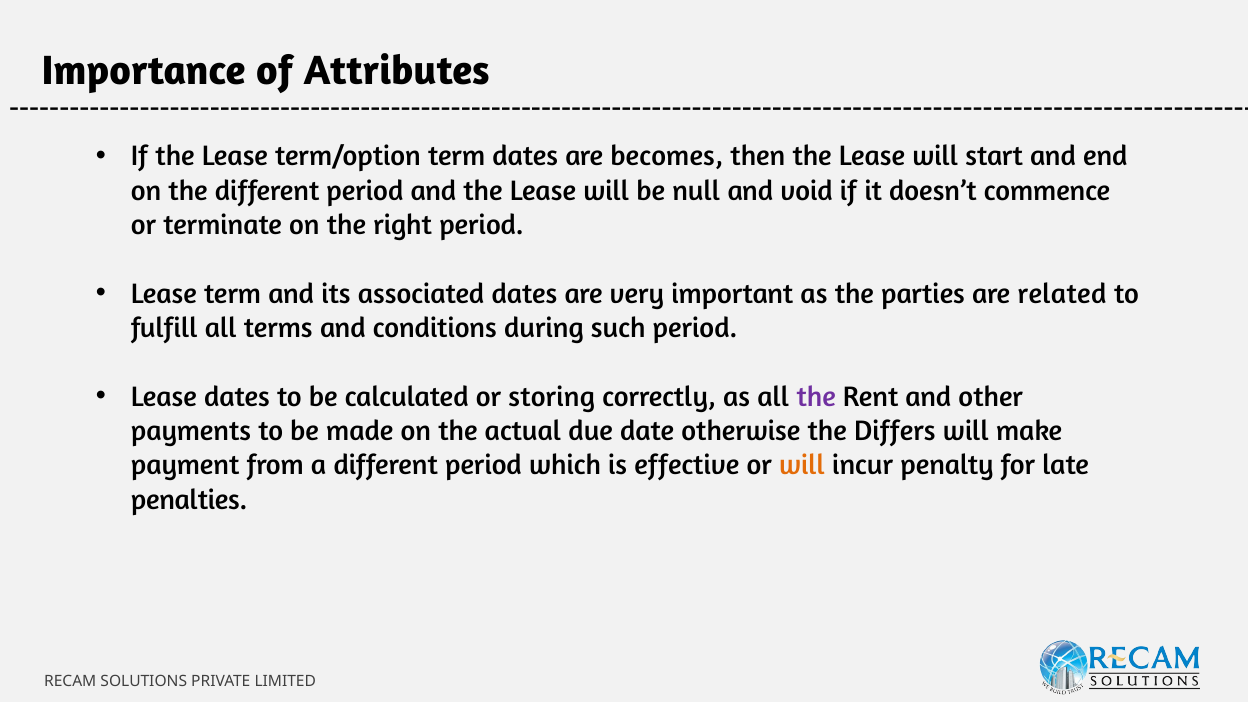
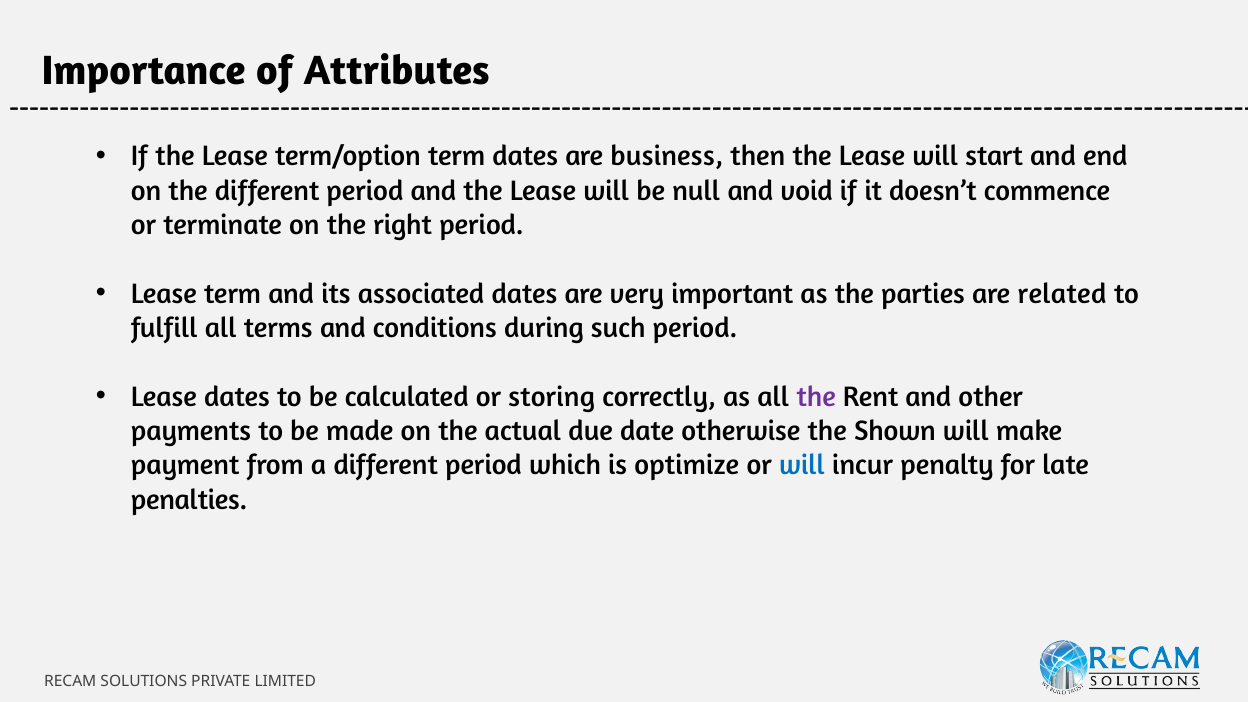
becomes: becomes -> business (667, 156)
Differs: Differs -> Shown (895, 431)
effective: effective -> optimize (687, 465)
will colour: orange -> blue (802, 465)
